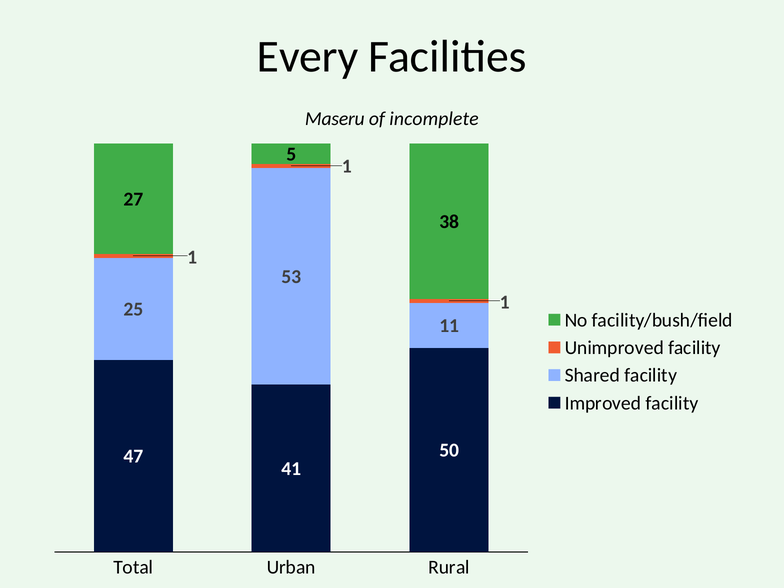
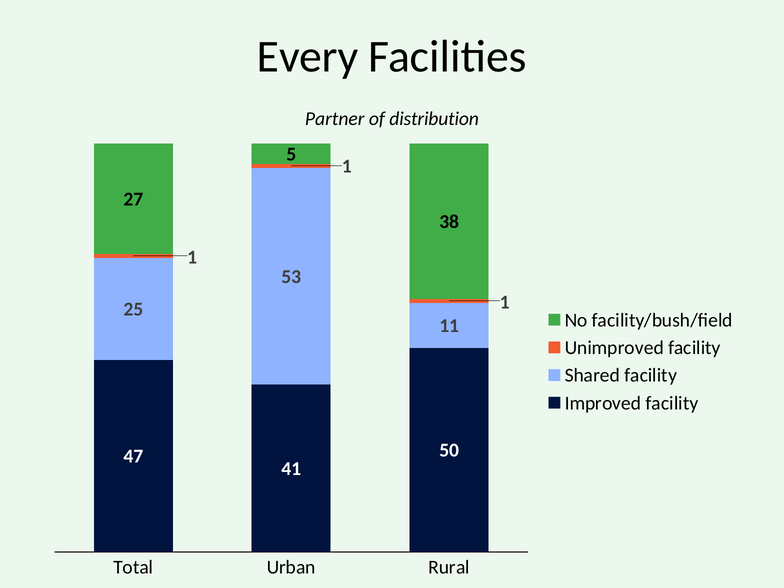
Maseru: Maseru -> Partner (335, 119)
incomplete: incomplete -> distribution (434, 119)
